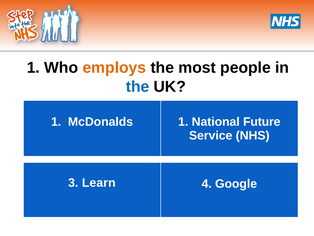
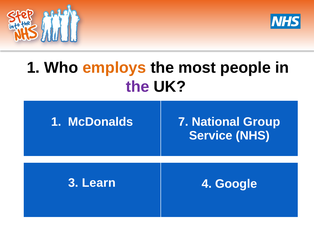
the colour: blue -> purple (138, 86)
McDonalds 1: 1 -> 7 (183, 122)
Future: Future -> Group (262, 122)
